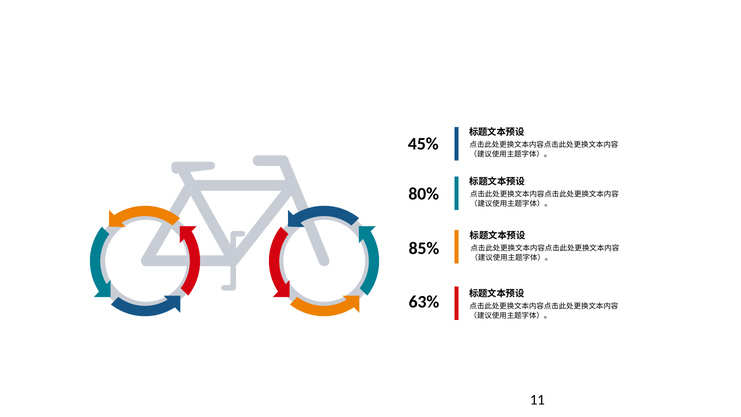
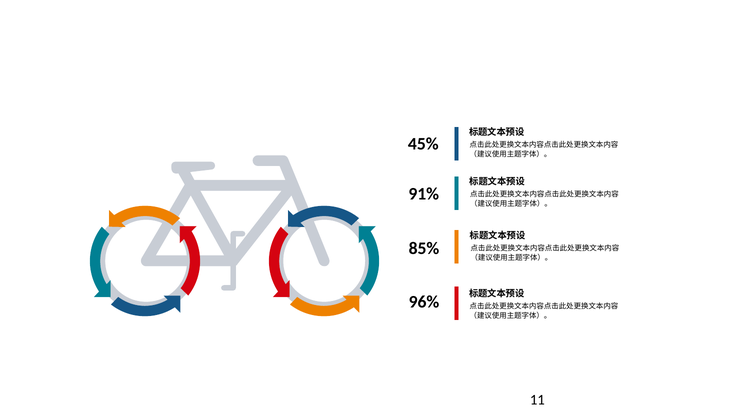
80%: 80% -> 91% (424, 194)
63%: 63% -> 96% (424, 302)
